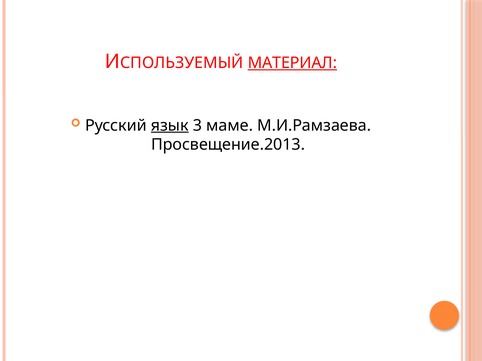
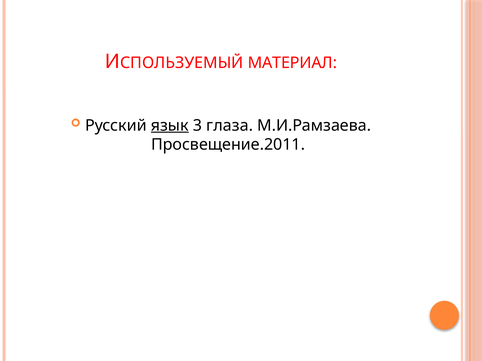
МАТЕРИАЛ underline: present -> none (292, 63)
маме: маме -> глаза (230, 126)
Просвещение.2013: Просвещение.2013 -> Просвещение.2011 (228, 145)
